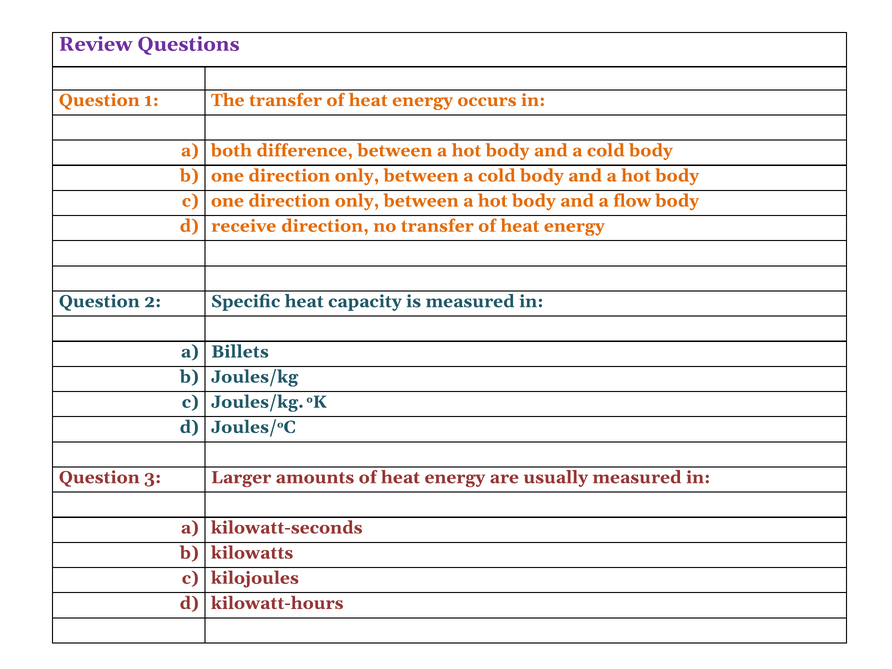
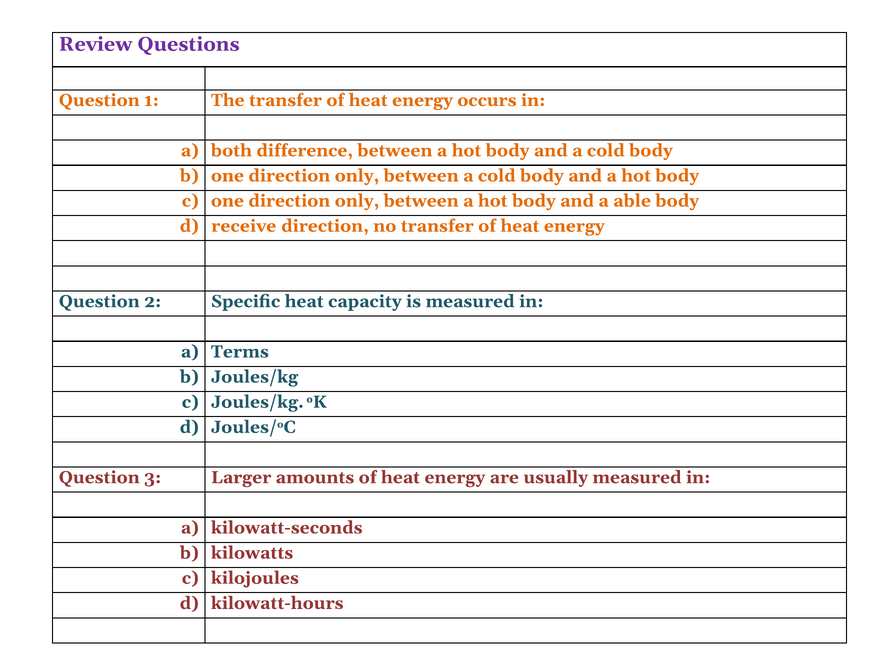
flow: flow -> able (632, 201)
Billets: Billets -> Terms (240, 352)
